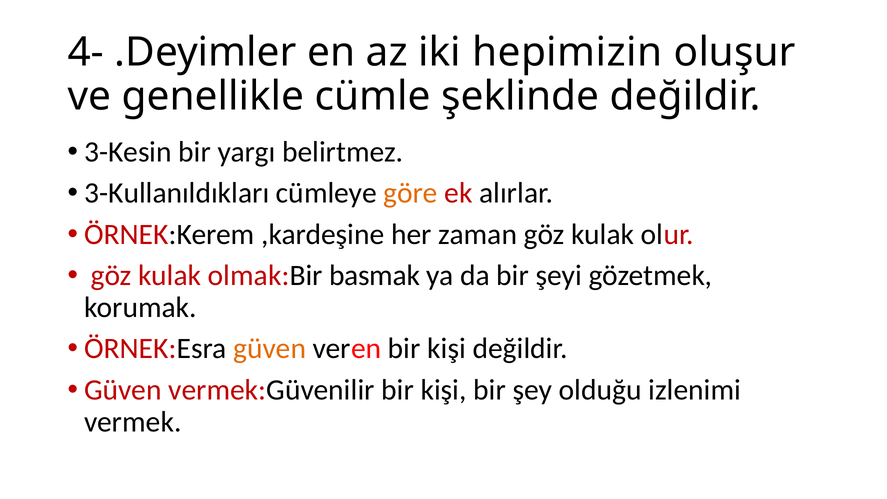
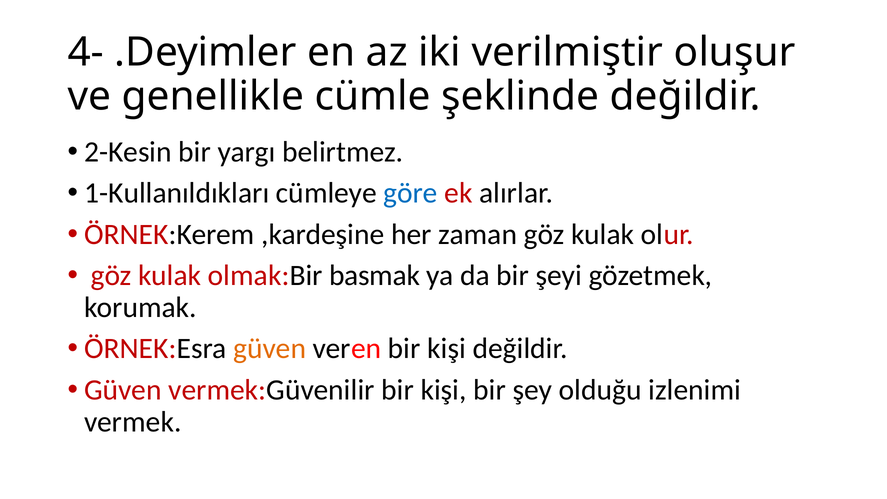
hepimizin: hepimizin -> verilmiştir (567, 53)
3-Kesin: 3-Kesin -> 2-Kesin (128, 152)
3-Kullanıldıkları: 3-Kullanıldıkları -> 1-Kullanıldıkları (177, 193)
göre colour: orange -> blue (410, 193)
